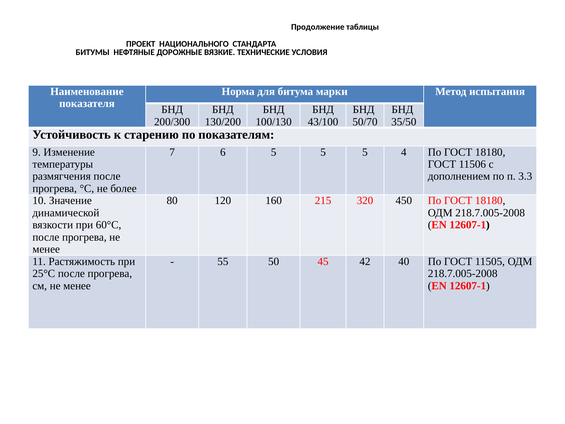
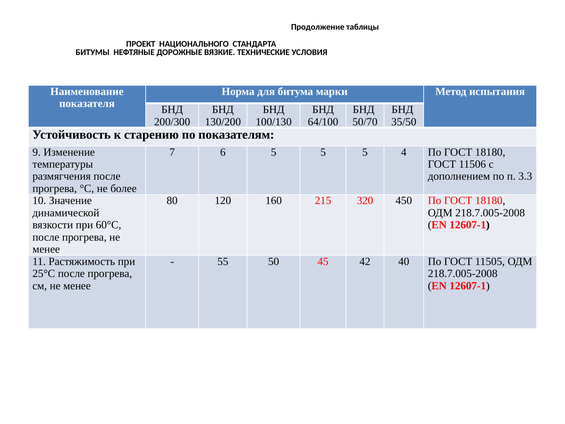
43/100: 43/100 -> 64/100 (323, 122)
